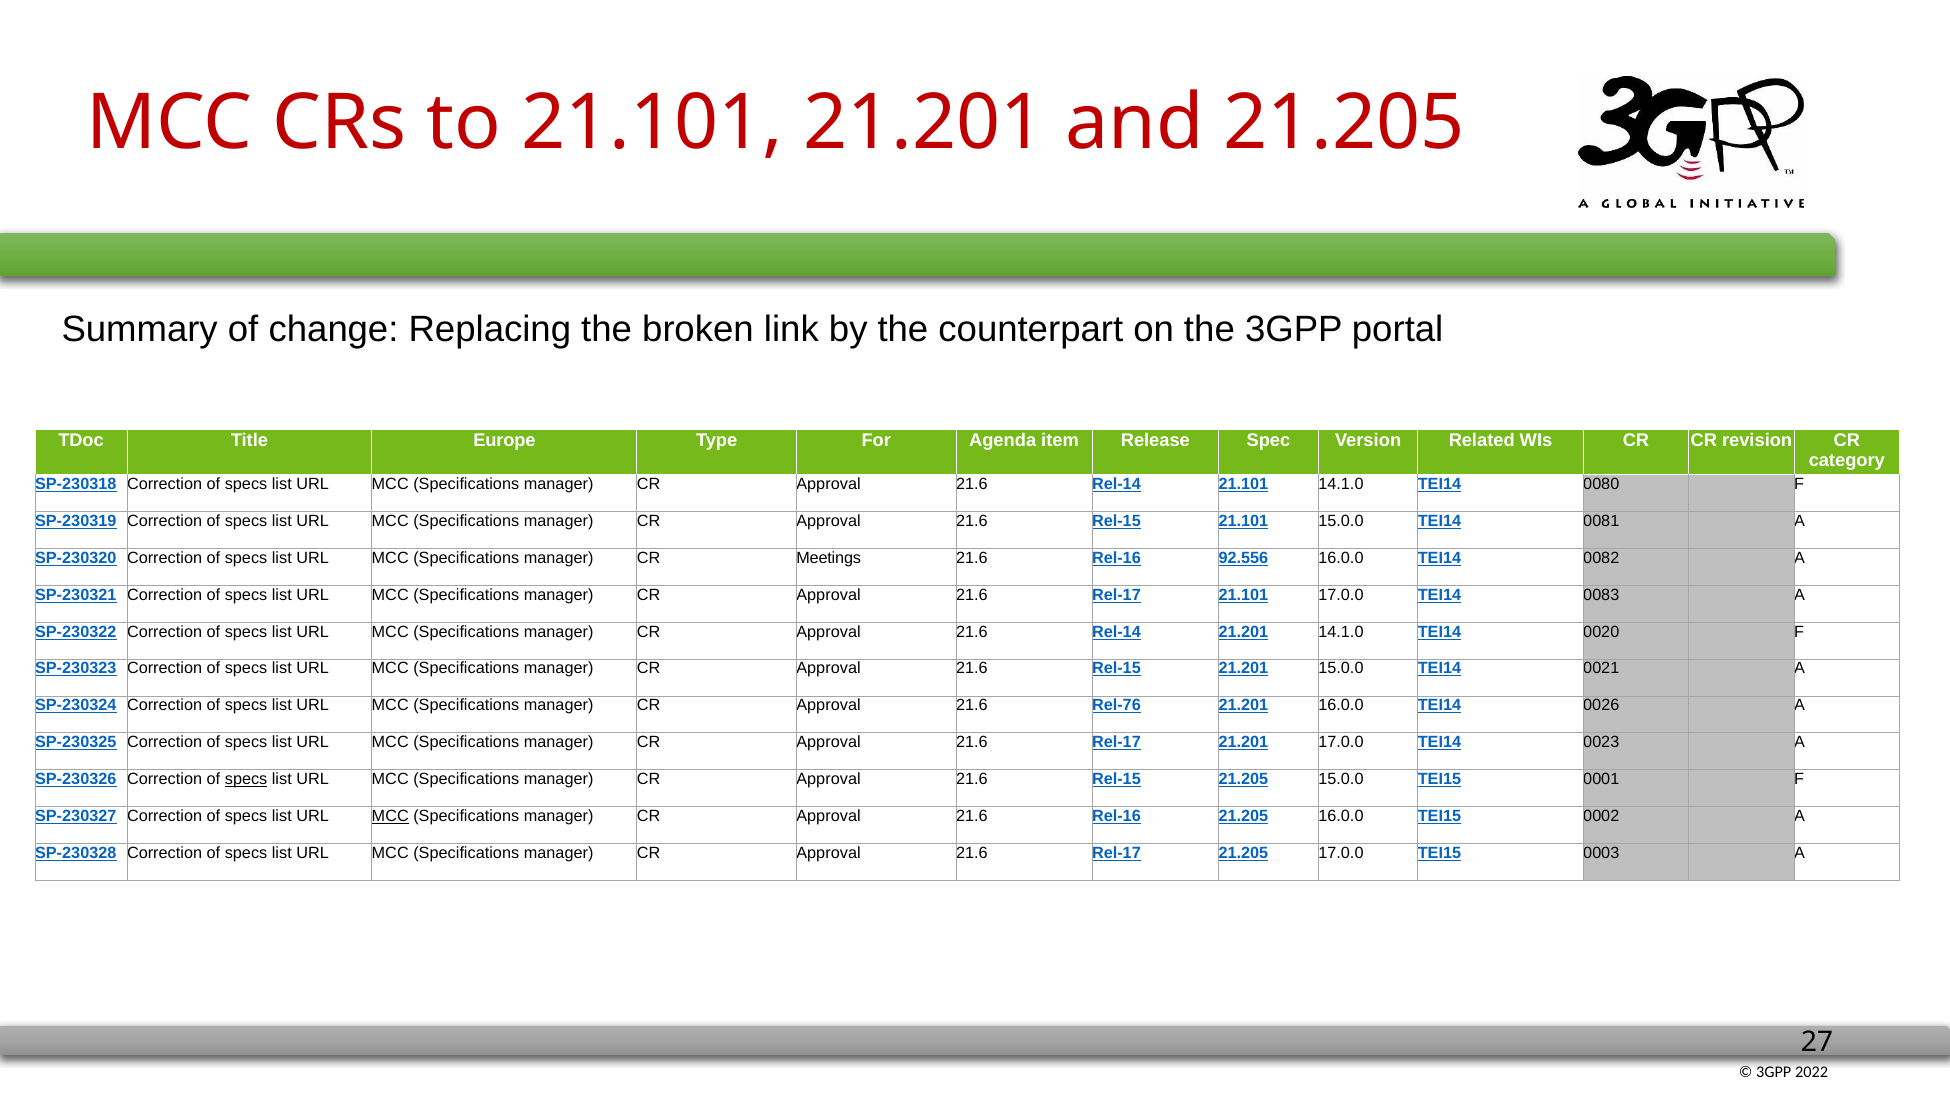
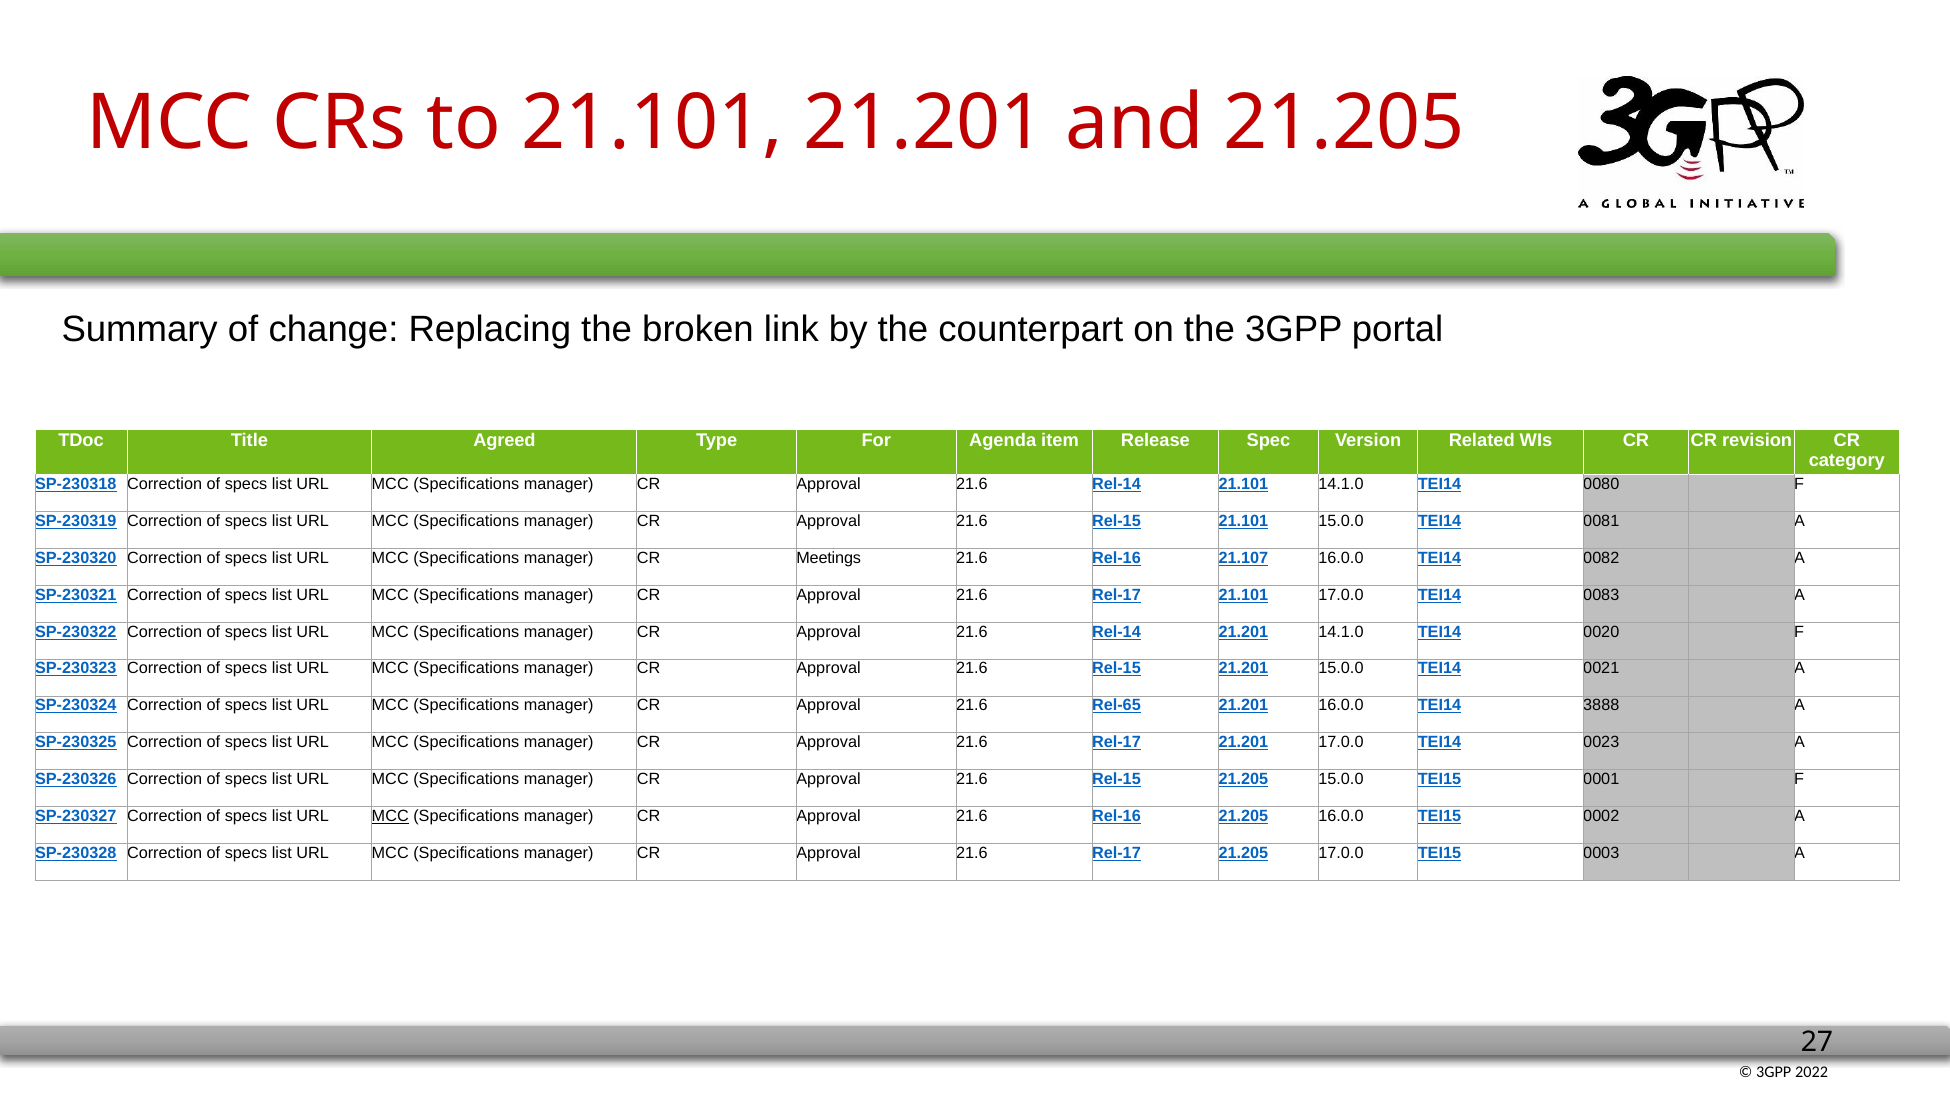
Europe: Europe -> Agreed (504, 440)
92.556: 92.556 -> 21.107 (1243, 558)
Rel-76: Rel-76 -> Rel-65 (1116, 705)
0026: 0026 -> 3888 (1601, 705)
specs underline: present -> none (246, 779)
